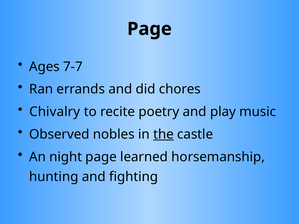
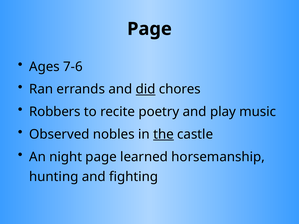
7-7: 7-7 -> 7-6 (73, 67)
did underline: none -> present (146, 89)
Chivalry: Chivalry -> Robbers (55, 112)
